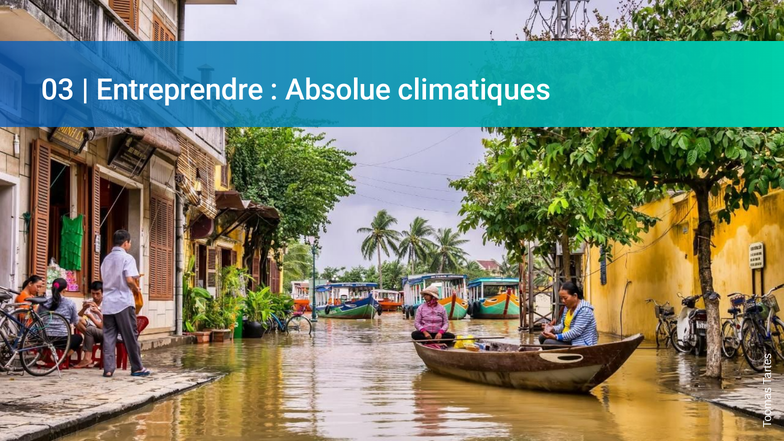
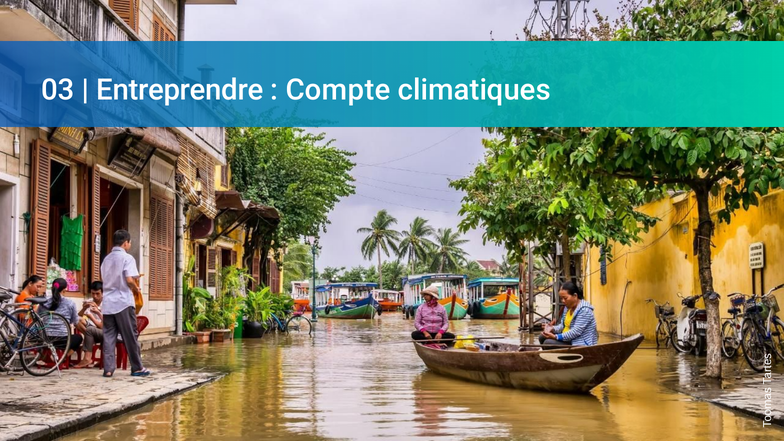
Absolue: Absolue -> Compte (338, 90)
